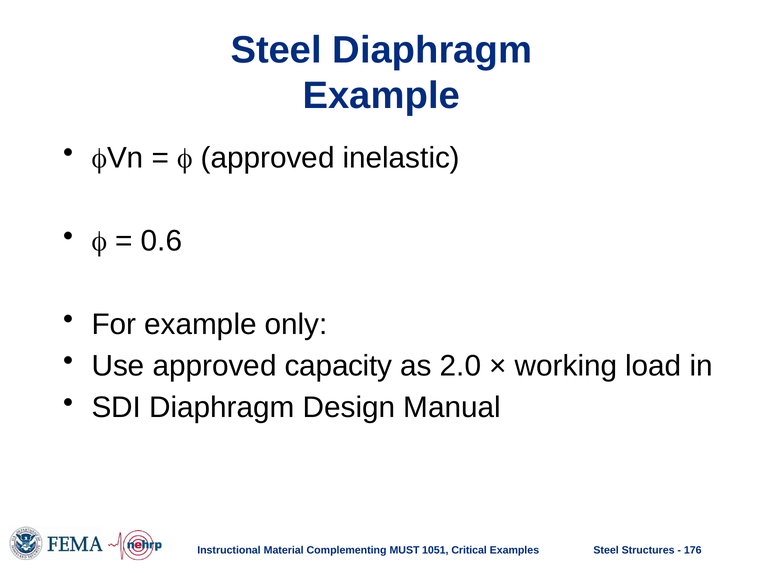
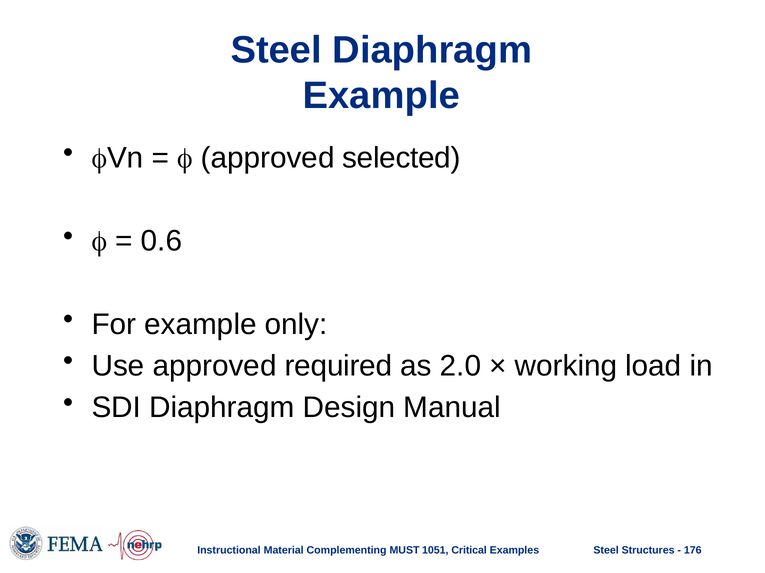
inelastic: inelastic -> selected (401, 158)
capacity: capacity -> required (338, 366)
